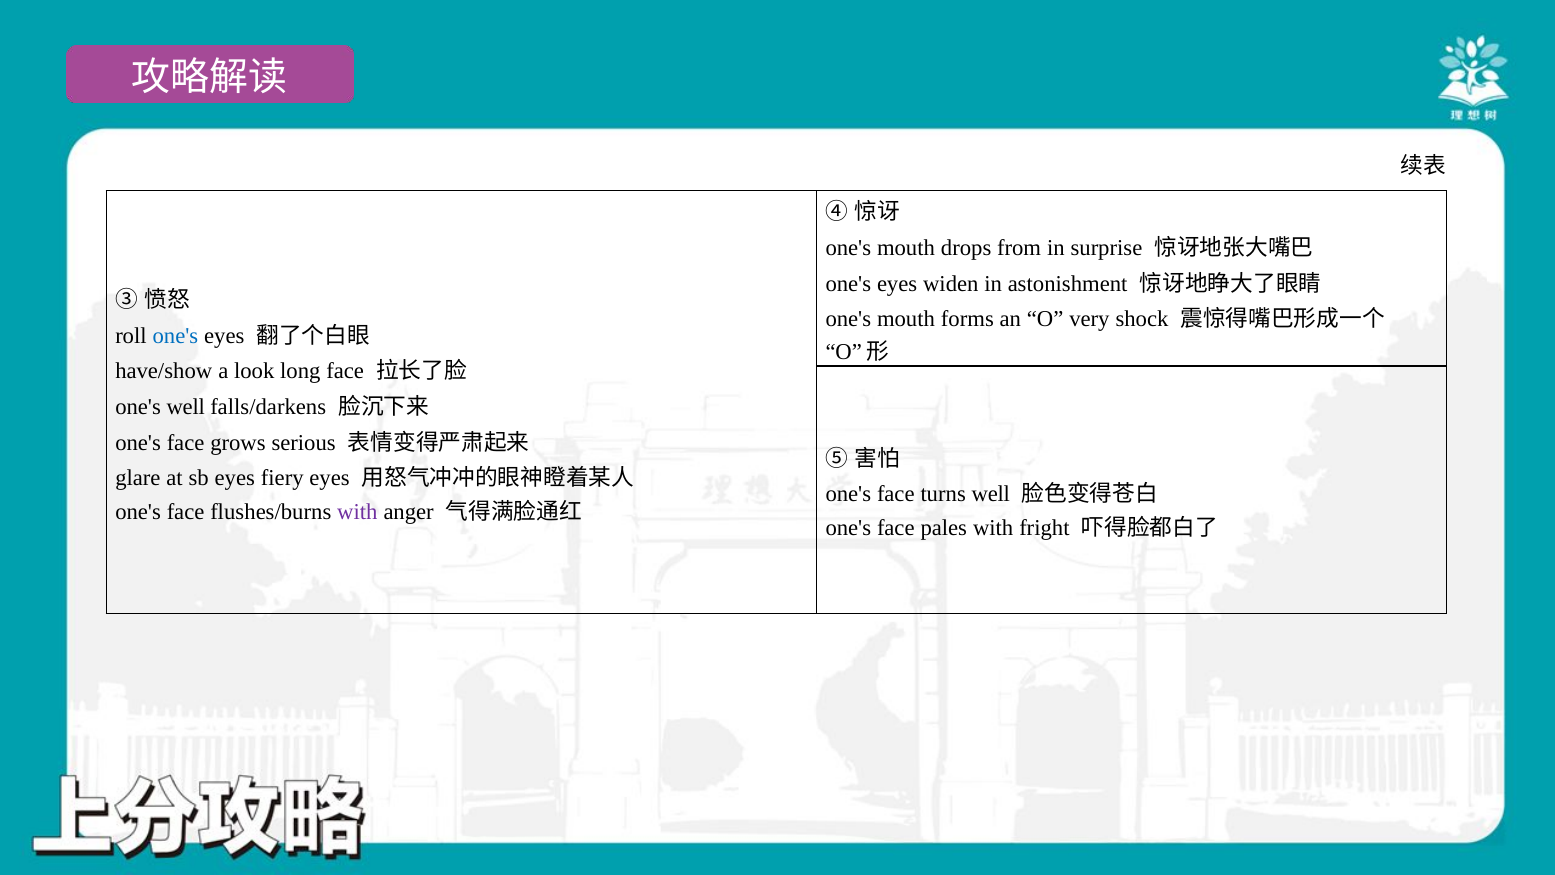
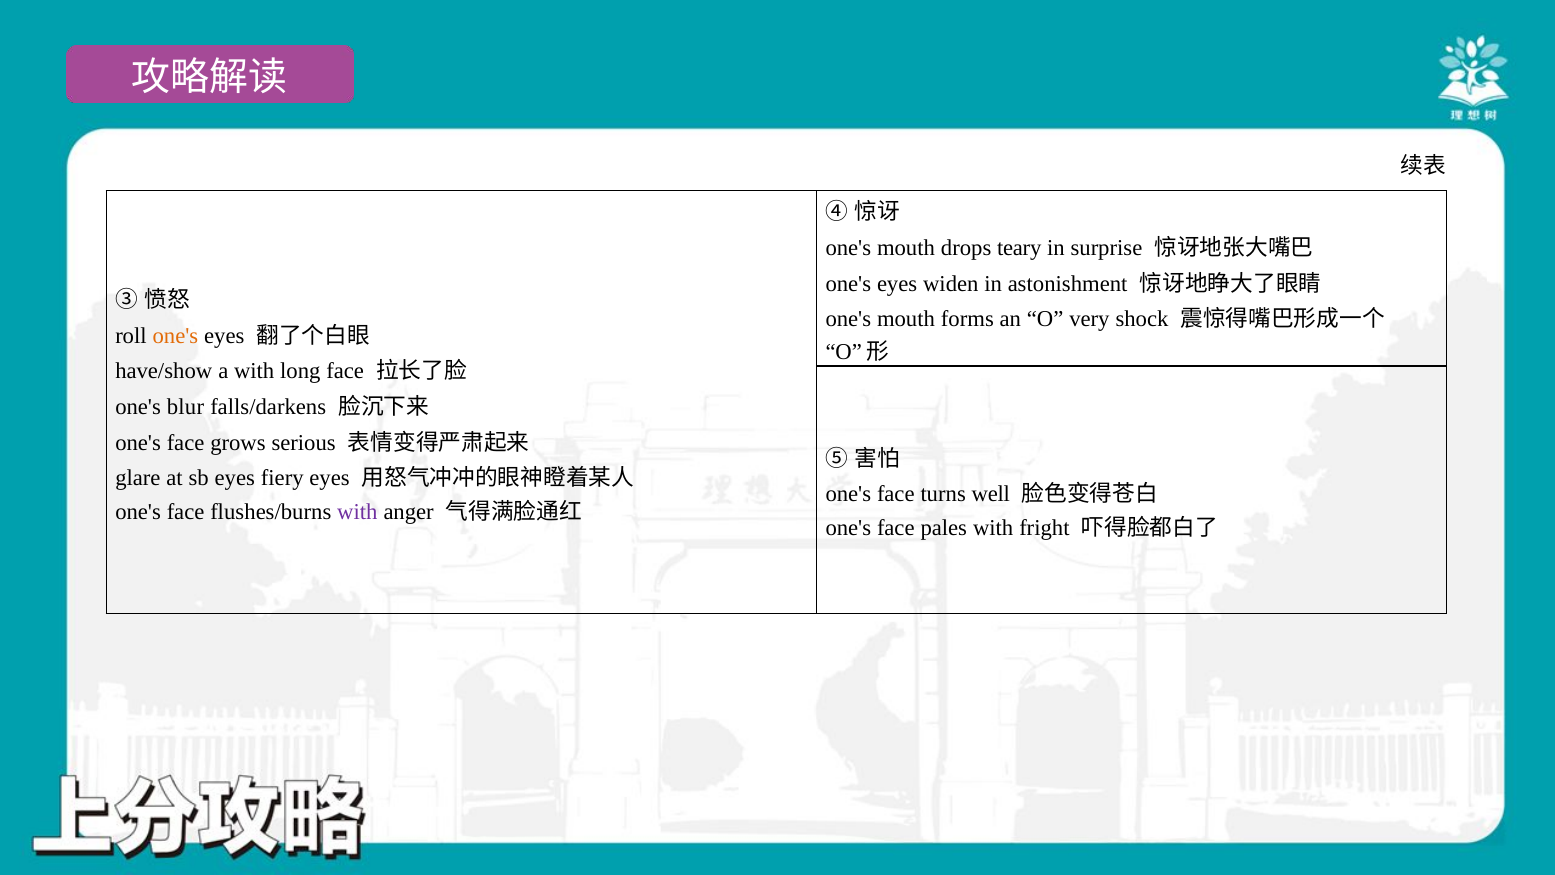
from: from -> teary (1019, 248)
one's colour: blue -> orange (175, 336)
a look: look -> with (254, 371)
one's well: well -> blur (185, 407)
